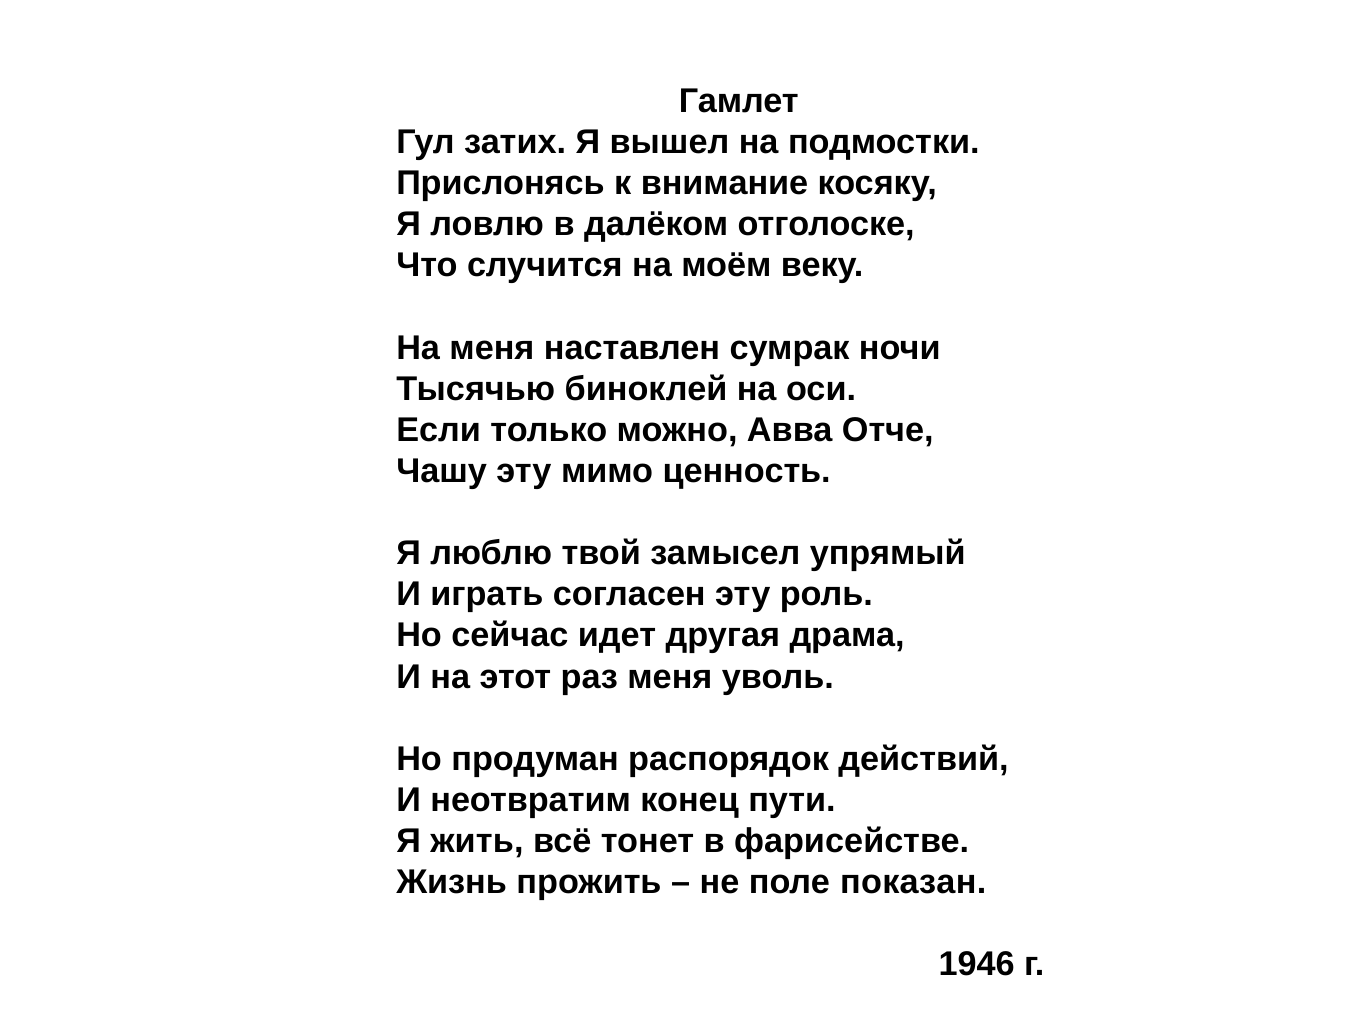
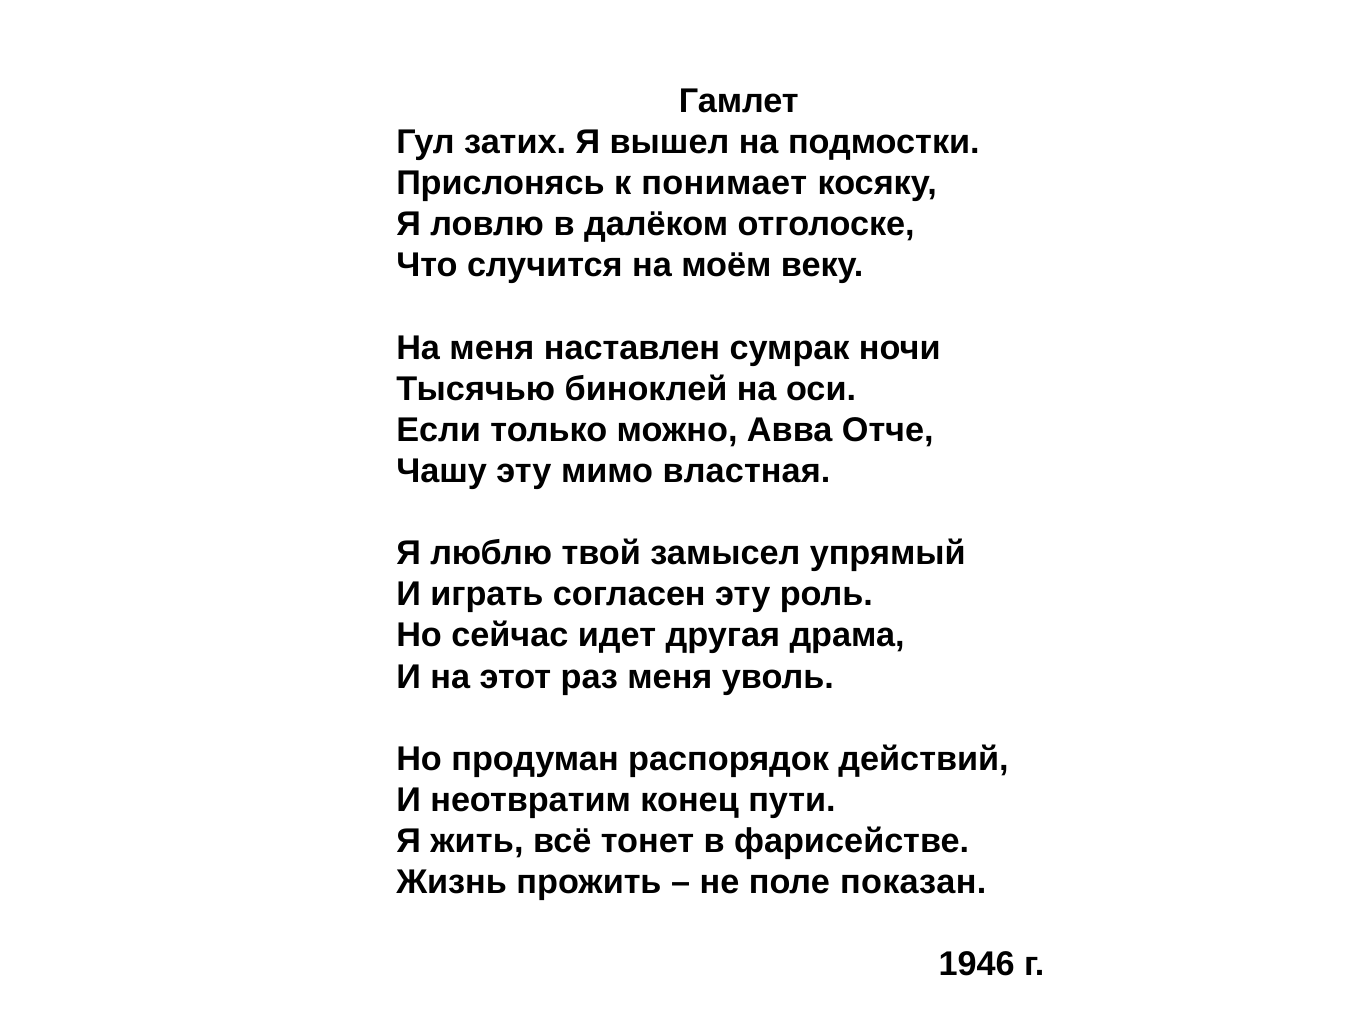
внимание: внимание -> понимает (724, 183)
ценность: ценность -> властная (747, 471)
